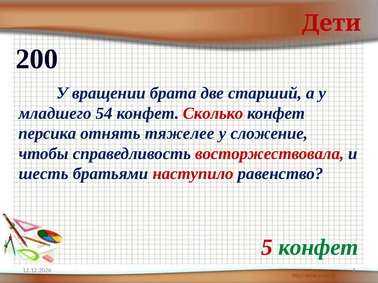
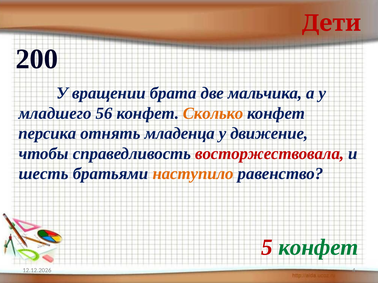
старший: старший -> мальчика (265, 93)
54: 54 -> 56 (104, 114)
Сколько colour: red -> orange (213, 114)
тяжелее: тяжелее -> младенца (180, 134)
сложение: сложение -> движение (269, 134)
наступило colour: red -> orange (193, 174)
